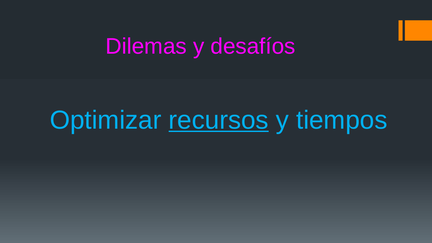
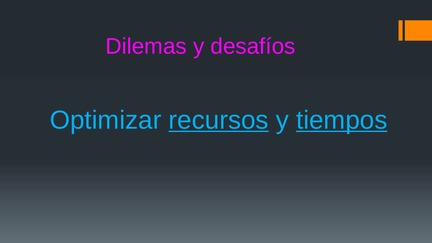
tiempos underline: none -> present (342, 120)
